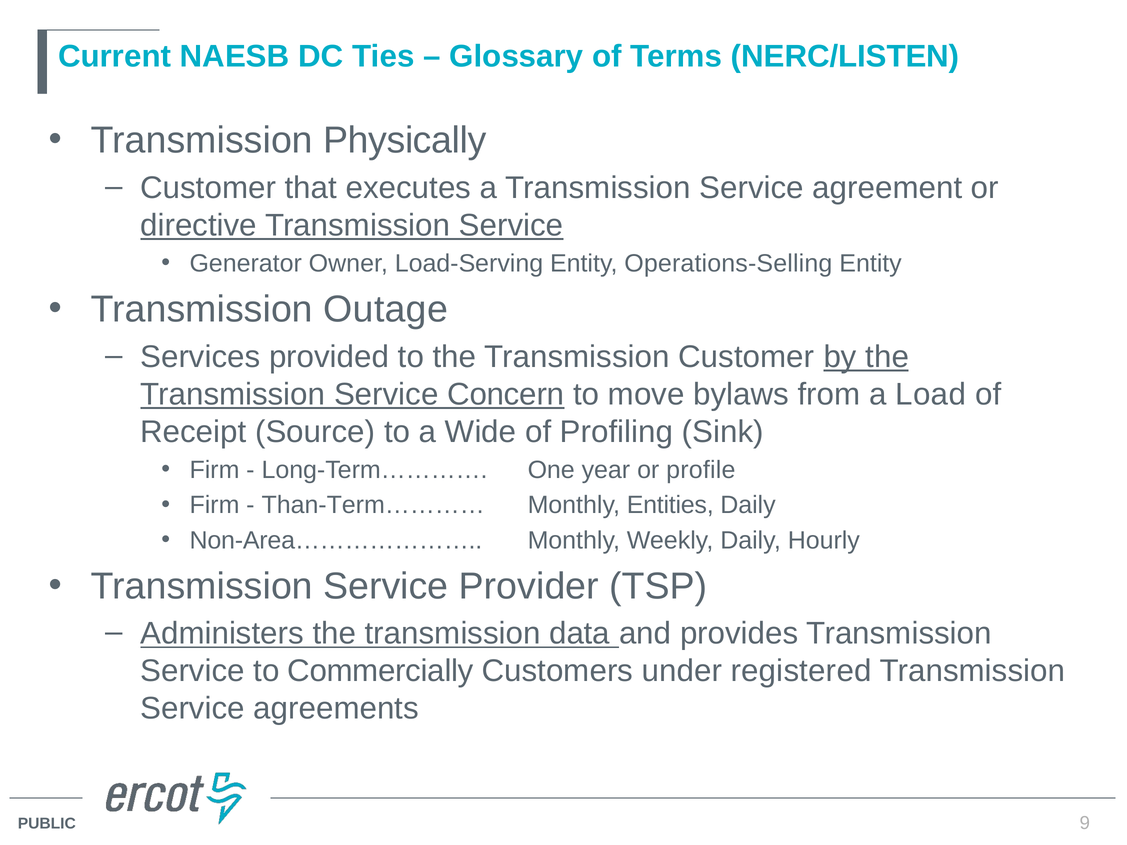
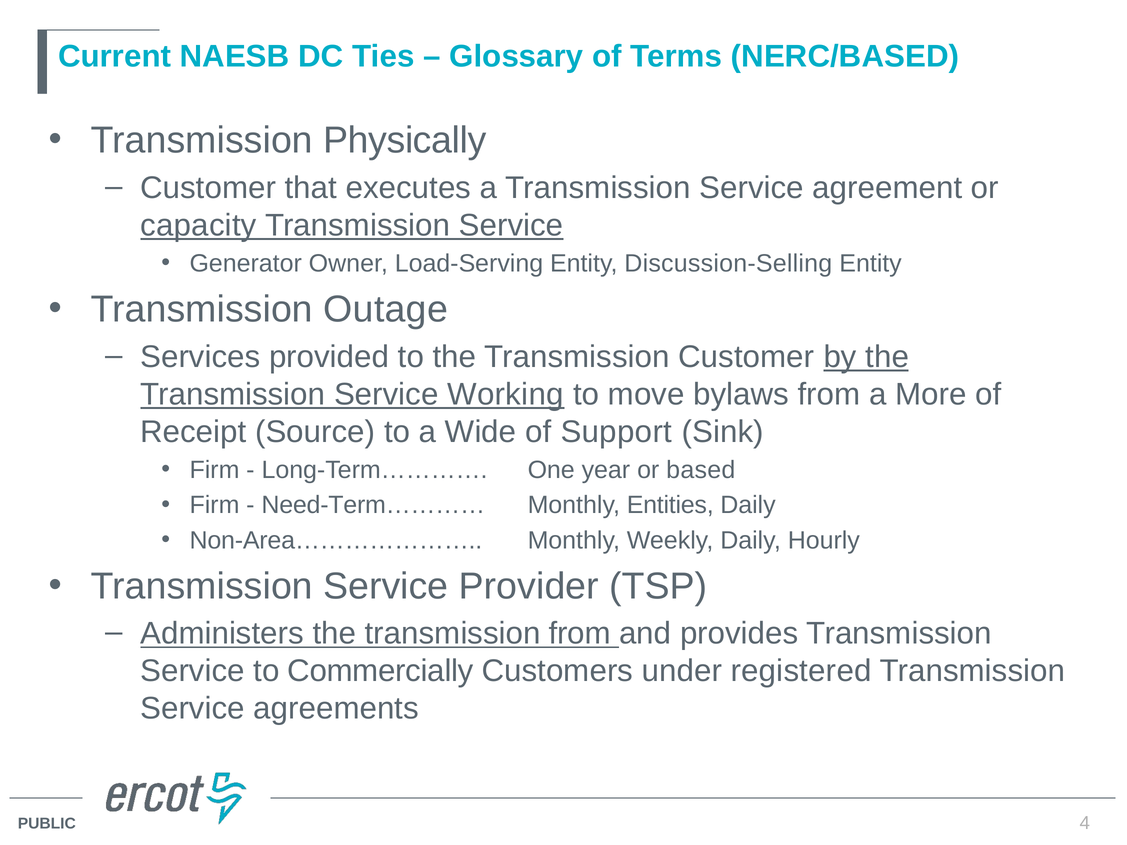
NERC/LISTEN: NERC/LISTEN -> NERC/BASED (845, 57)
directive: directive -> capacity (198, 225)
Operations-Selling: Operations-Selling -> Discussion-Selling (728, 264)
Concern: Concern -> Working (505, 394)
Load: Load -> More (931, 394)
Profiling: Profiling -> Support (616, 432)
profile: profile -> based (701, 470)
Than-Term…………: Than-Term………… -> Need-Term………… (373, 505)
transmission data: data -> from (580, 634)
9: 9 -> 4 (1085, 824)
